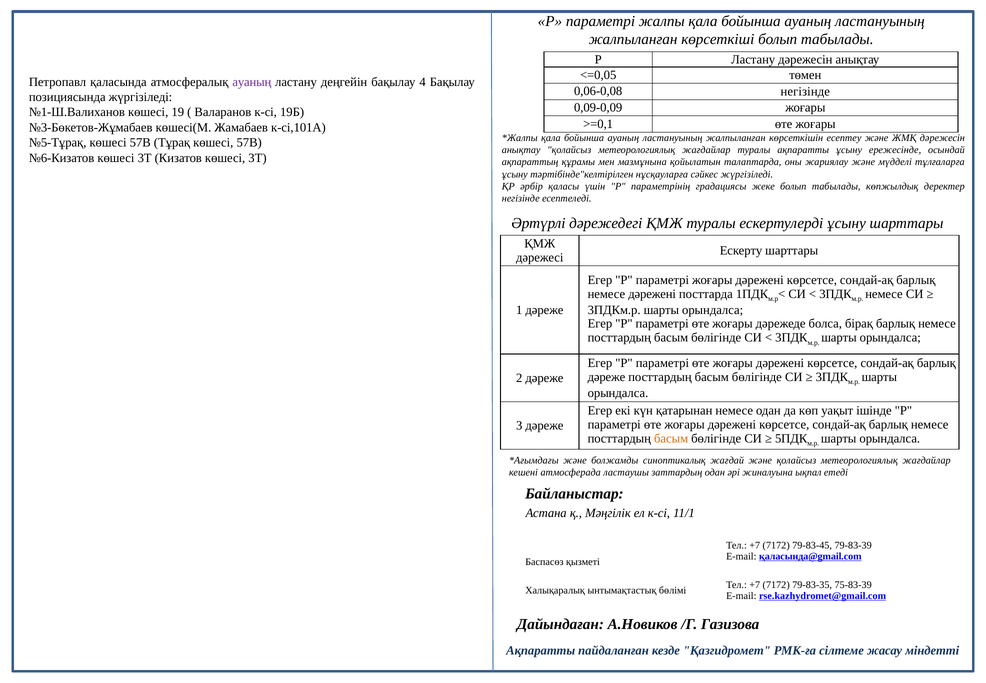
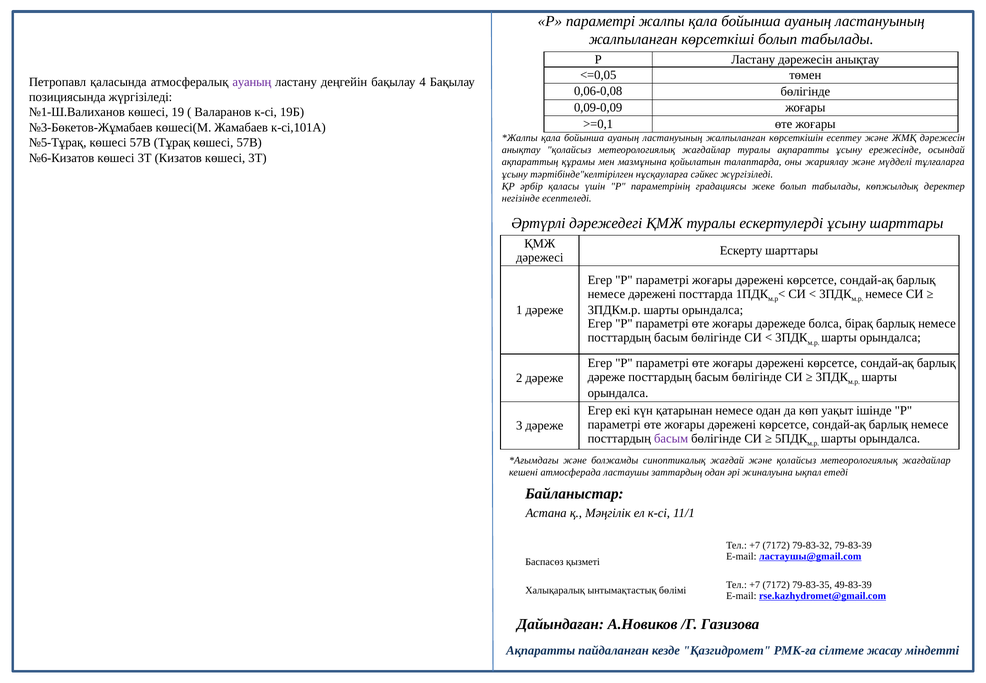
0,06-0,08 негізінде: негізінде -> бөлігінде (805, 91)
басым colour: orange -> purple (671, 438)
79-83-45: 79-83-45 -> 79-83-32 (812, 545)
қаласында@gmail.com: қаласында@gmail.com -> ластаушы@gmail.com (810, 556)
75-83-39: 75-83-39 -> 49-83-39 (853, 584)
